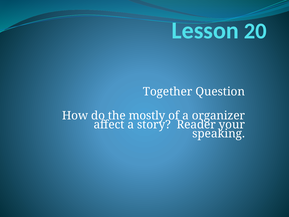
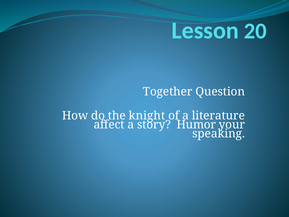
mostly: mostly -> knight (147, 116)
organizer: organizer -> literature (218, 116)
Reader: Reader -> Humor (196, 125)
